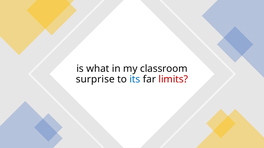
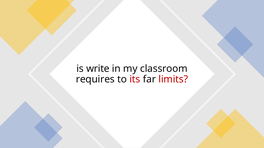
what: what -> write (98, 69)
surprise: surprise -> requires (95, 80)
its colour: blue -> red (135, 80)
